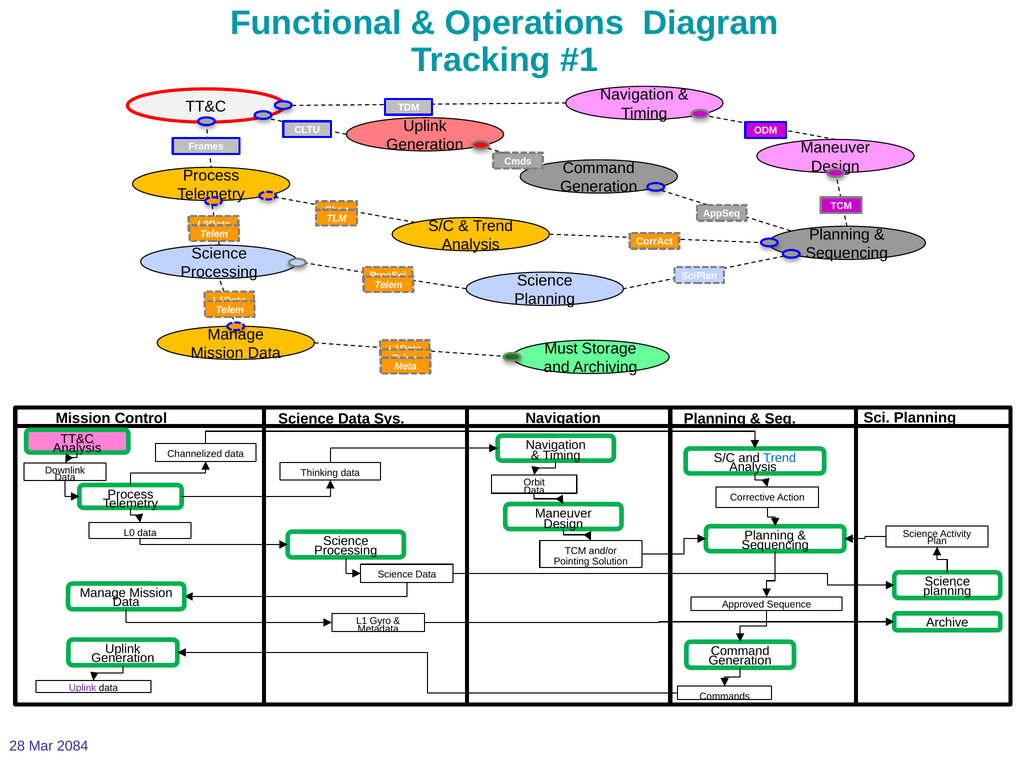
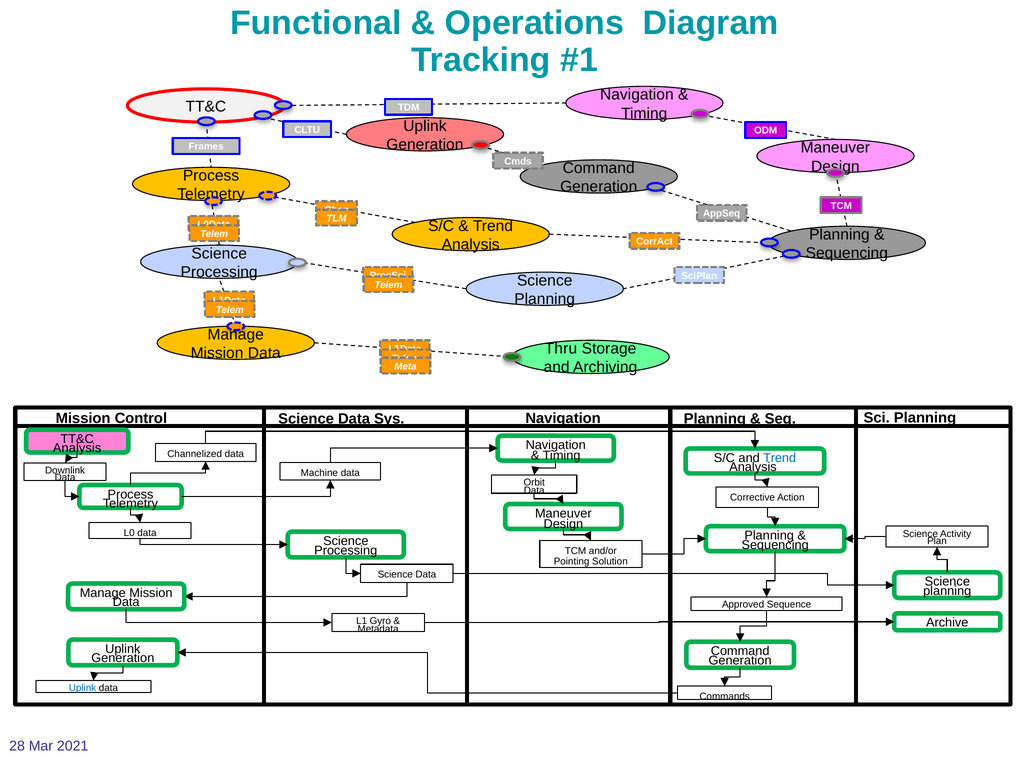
Must: Must -> Thru (561, 349)
Thinking: Thinking -> Machine (319, 473)
Uplink colour: purple -> blue (83, 688)
2084: 2084 -> 2021 (73, 746)
